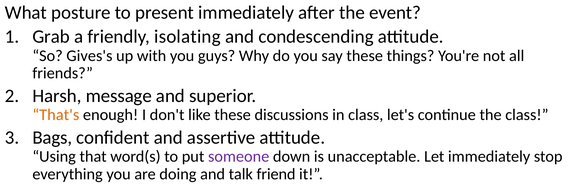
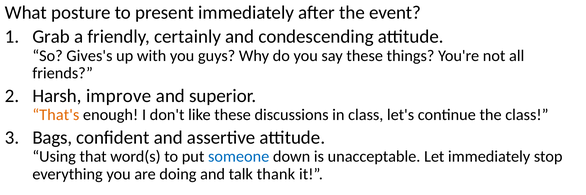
isolating: isolating -> certainly (188, 37)
message: message -> improve (119, 96)
someone colour: purple -> blue (239, 157)
friend: friend -> thank (276, 174)
